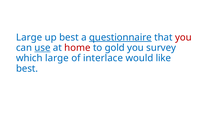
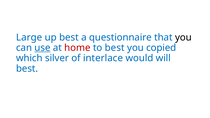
questionnaire underline: present -> none (120, 37)
you colour: red -> black (183, 37)
to gold: gold -> best (115, 48)
survey: survey -> copied (161, 48)
which large: large -> silver (57, 58)
like: like -> will (163, 58)
